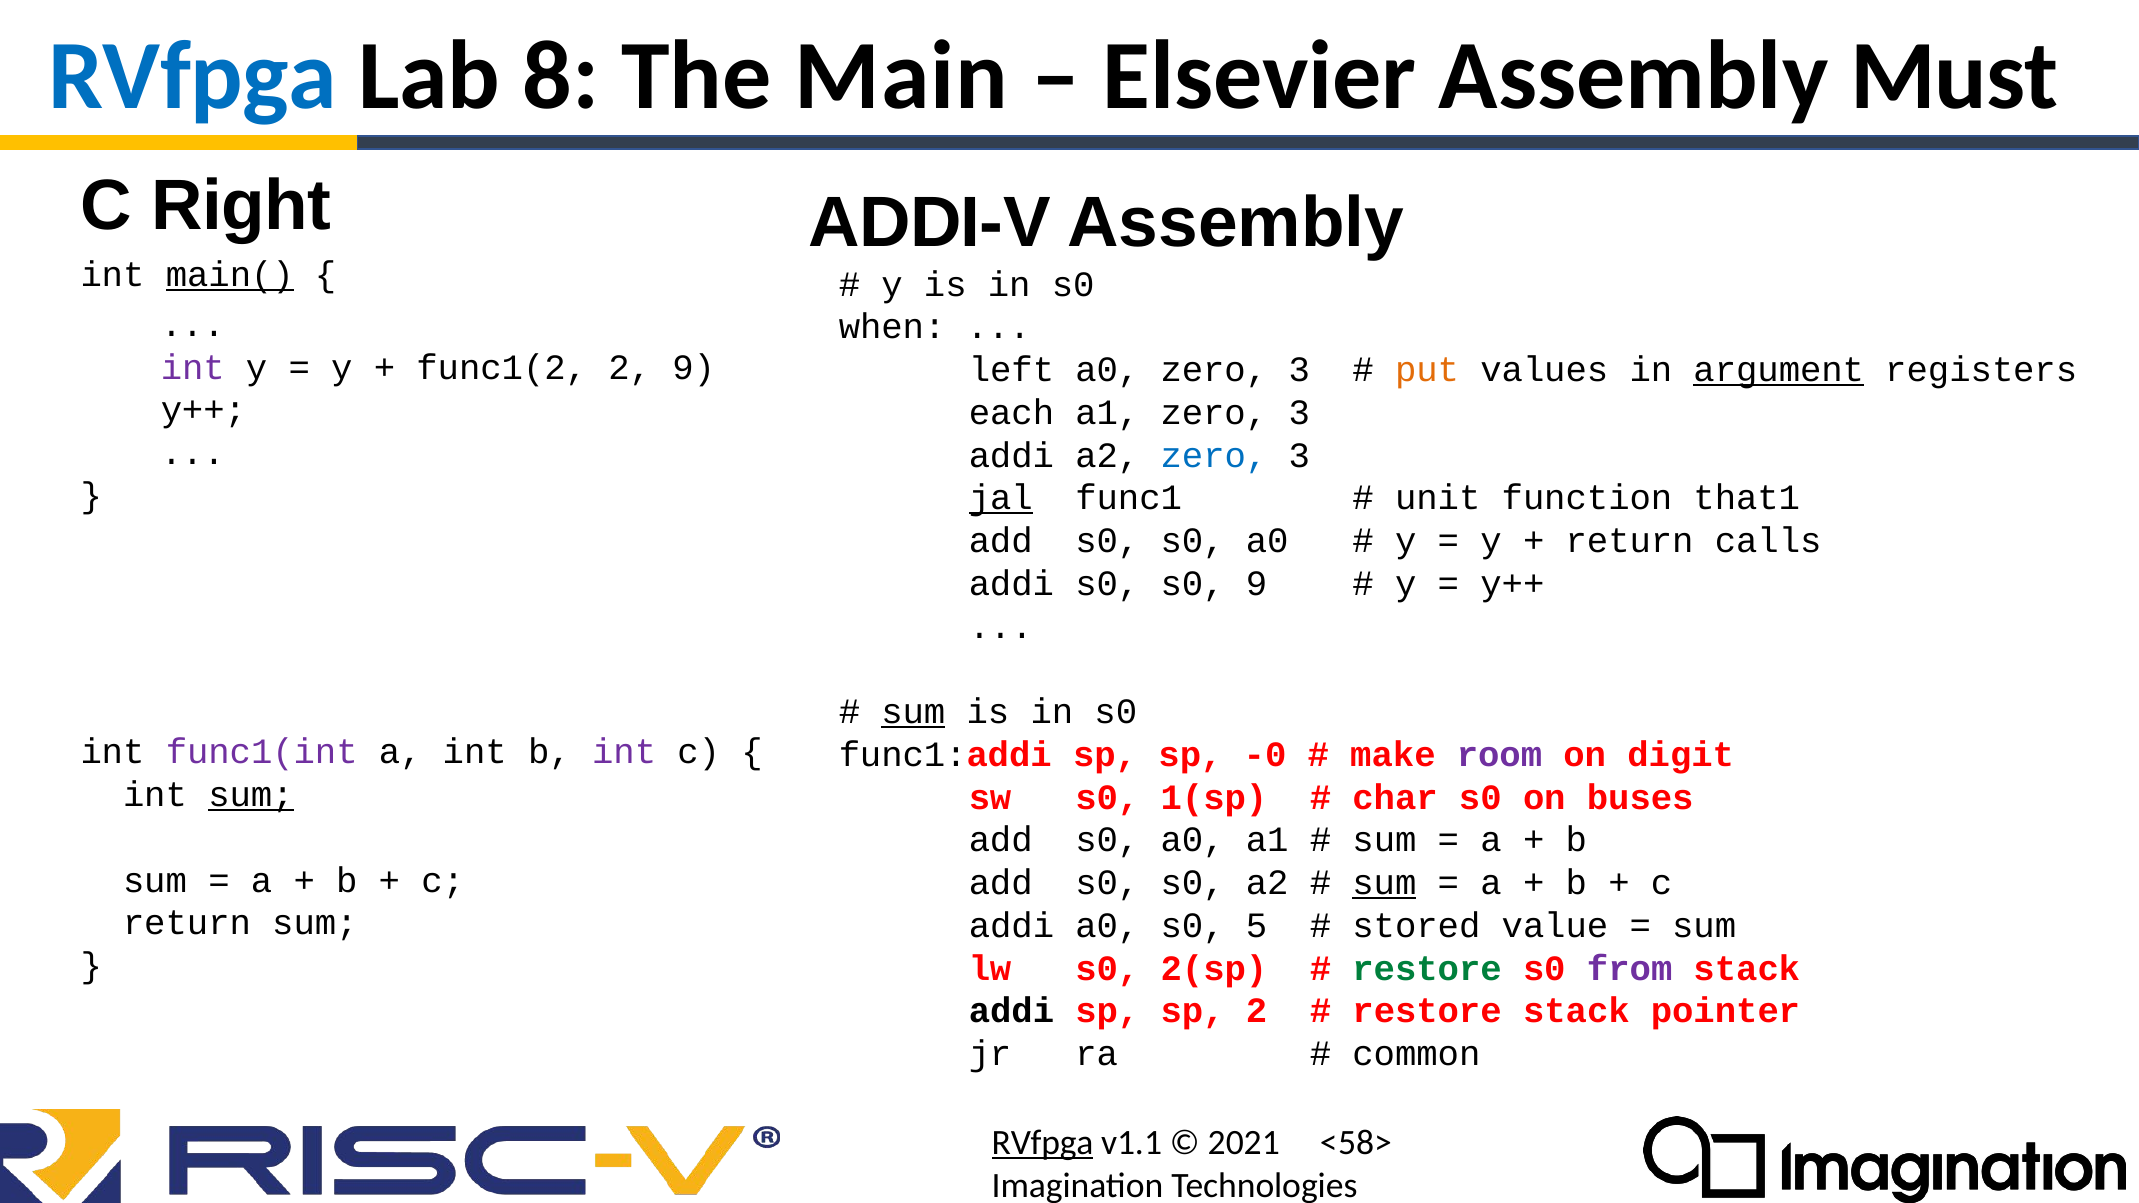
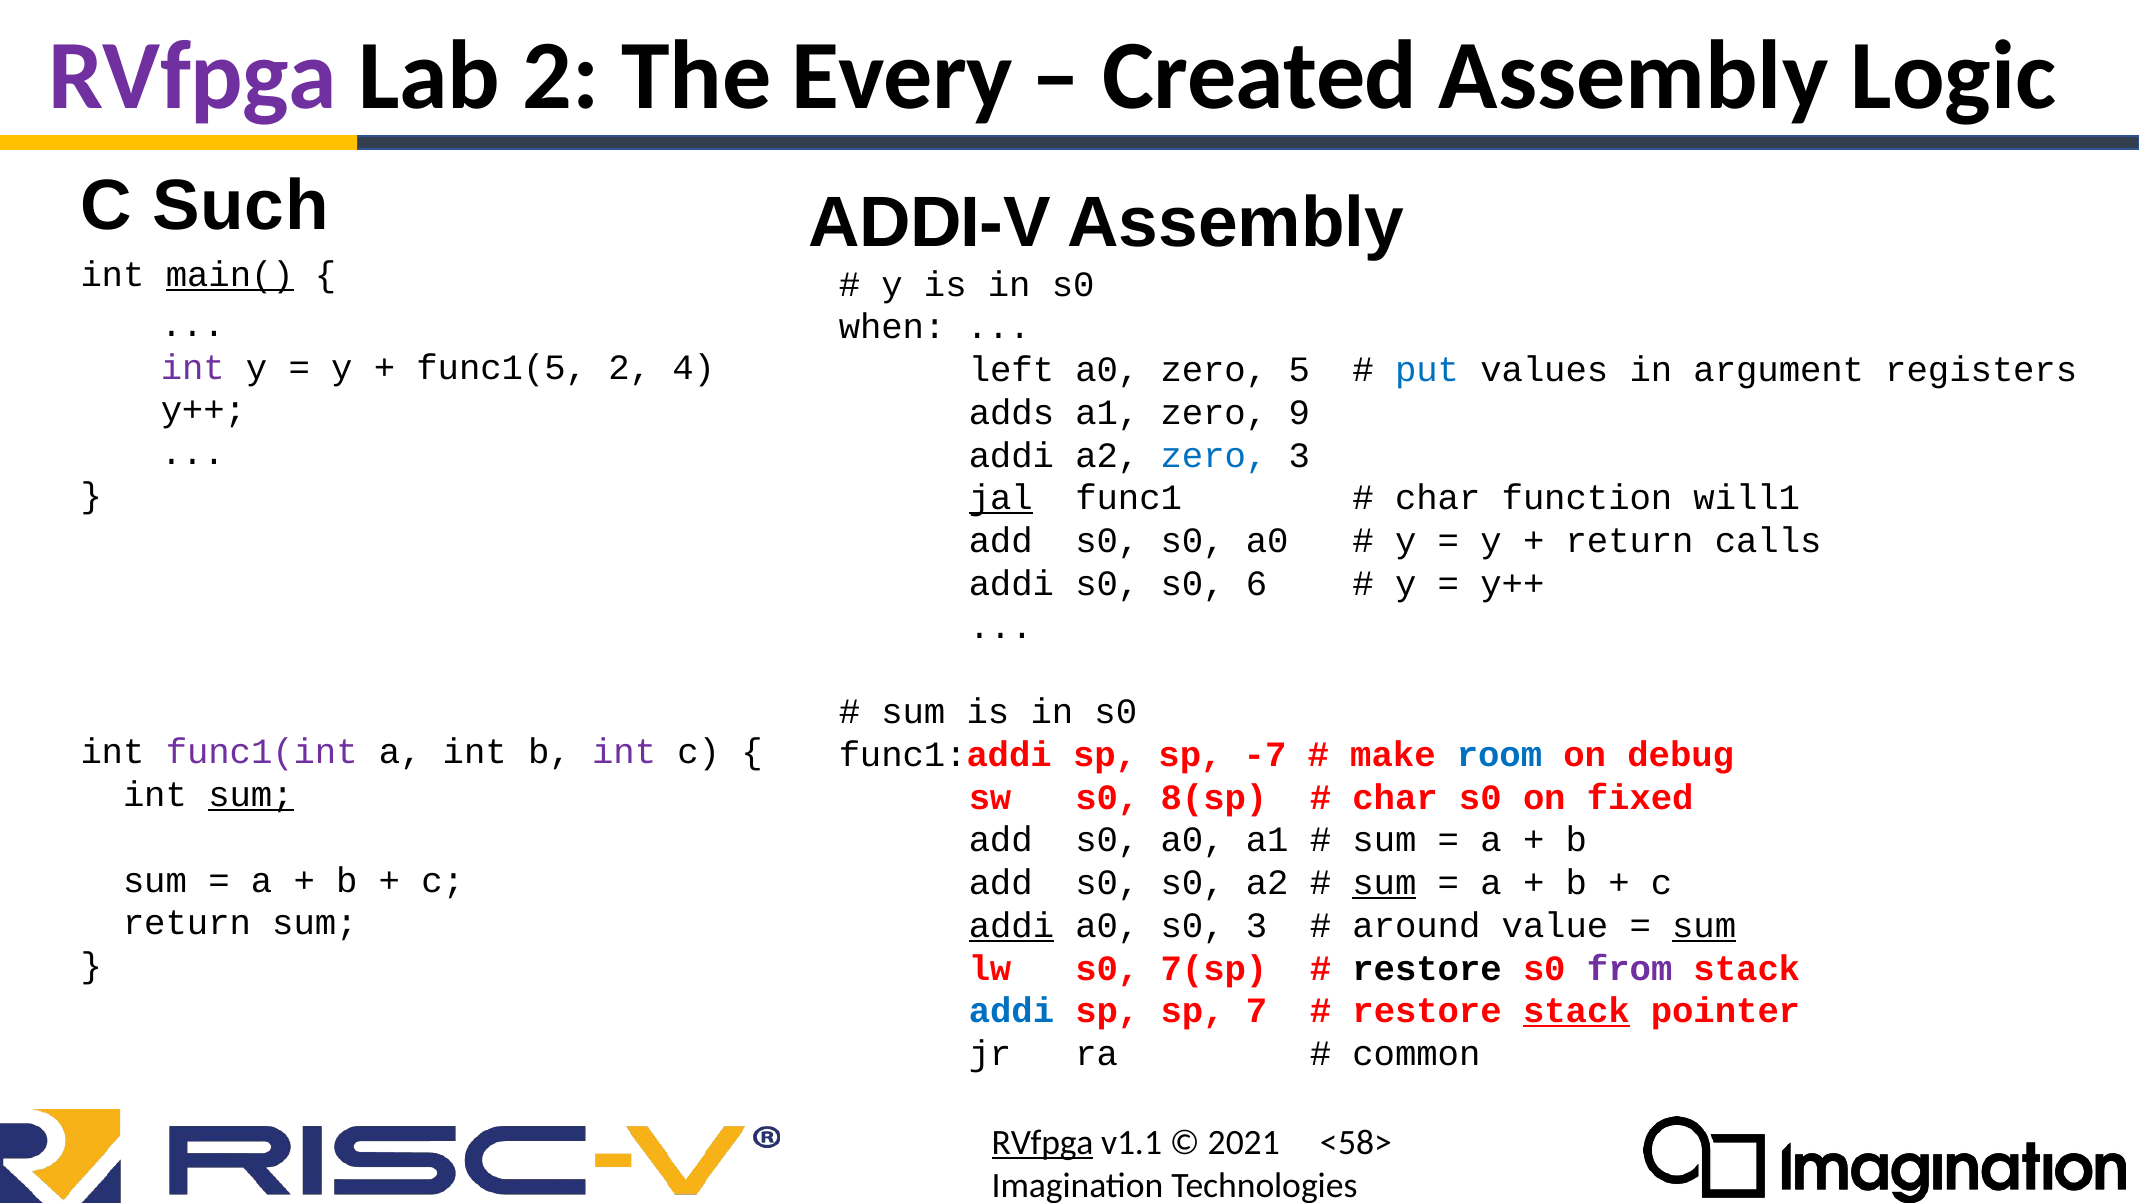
RVfpga colour: blue -> purple (192, 76)
Lab 8: 8 -> 2 (561, 76)
Main: Main -> Every (902, 76)
Elsevier: Elsevier -> Created (1260, 76)
Must: Must -> Logic (1954, 76)
Right: Right -> Such (241, 206)
func1(2: func1(2 -> func1(5 (502, 367)
2 9: 9 -> 4 (694, 367)
a0 zero 3: 3 -> 5 (1299, 370)
put colour: orange -> blue (1427, 370)
argument underline: present -> none (1779, 370)
each: each -> adds (1011, 413)
a1 zero 3: 3 -> 9 (1299, 413)
unit: unit -> char (1438, 498)
that1: that1 -> will1 (1747, 498)
s0 9: 9 -> 6 (1257, 584)
sum underline: present -> none (913, 712)
-0: -0 -> -7 (1265, 755)
room colour: purple -> blue (1499, 755)
digit: digit -> debug (1681, 755)
1(sp: 1(sp -> 8(sp (1214, 797)
buses: buses -> fixed (1640, 797)
addi underline: none -> present (1011, 926)
s0 5: 5 -> 3 (1257, 926)
stored: stored -> around (1416, 926)
sum underline: none -> present (1704, 926)
2(sp: 2(sp -> 7(sp (1214, 968)
restore colour: green -> black (1427, 968)
addi colour: black -> blue (1011, 1011)
sp 2: 2 -> 7 (1257, 1011)
stack underline: none -> present (1576, 1011)
